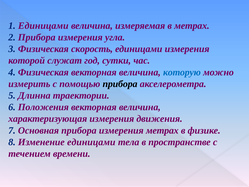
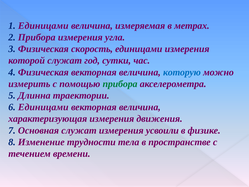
прибора colour: black -> green (120, 84)
6 Положения: Положения -> Единицами (43, 107)
Основная прибора: прибора -> служат (79, 130)
измерения метрах: метрах -> усвоили (162, 130)
Изменение единицами: единицами -> трудности (91, 142)
